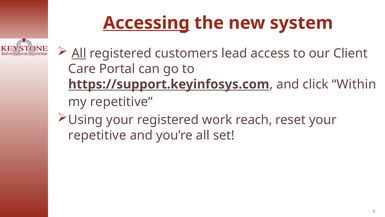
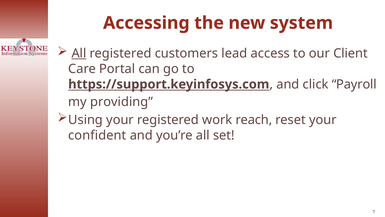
Accessing underline: present -> none (146, 23)
Within: Within -> Payroll (354, 84)
my repetitive: repetitive -> providing (122, 102)
repetitive: repetitive -> confident (97, 135)
